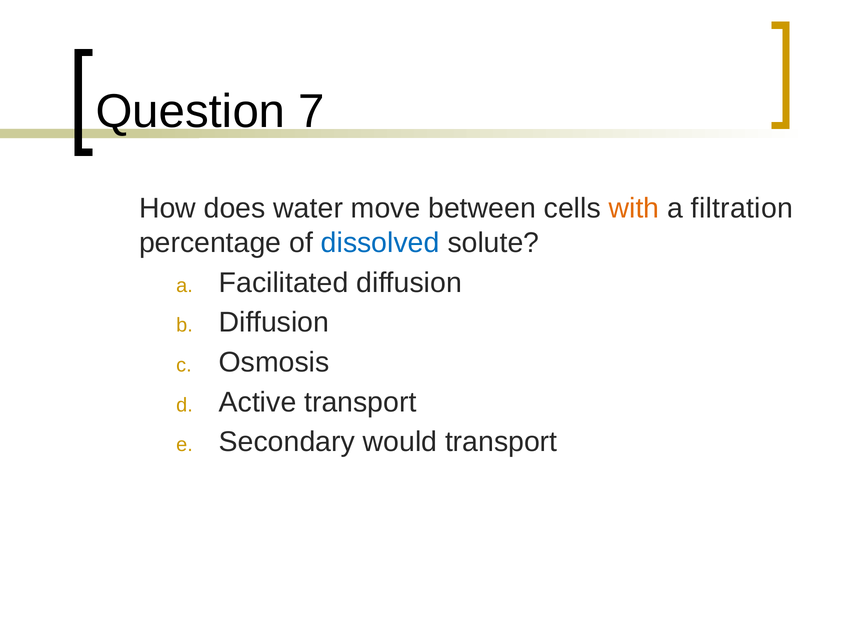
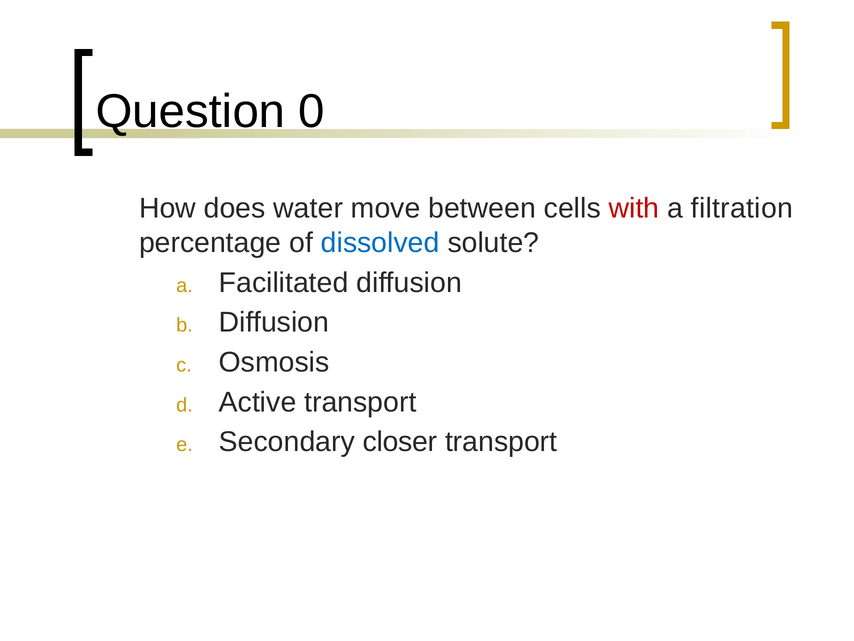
7: 7 -> 0 (312, 112)
with colour: orange -> red (634, 208)
would: would -> closer (400, 442)
